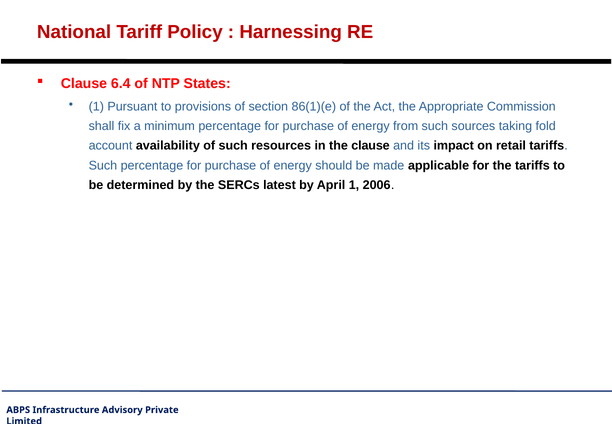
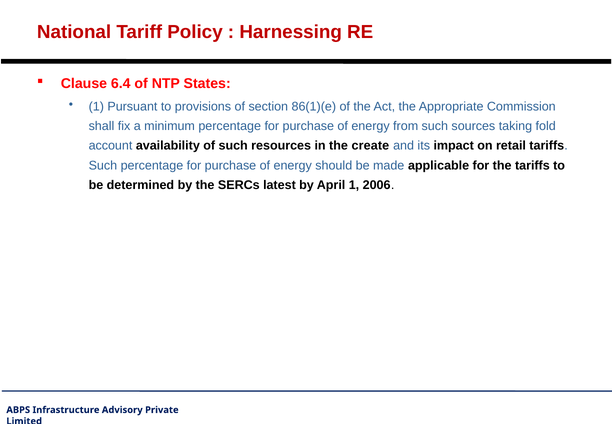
the clause: clause -> create (370, 146)
